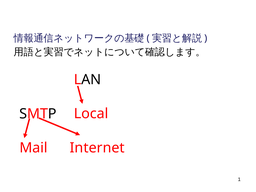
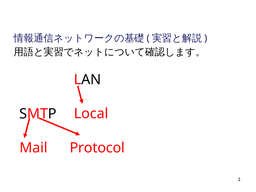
Internet: Internet -> Protocol (97, 148)
